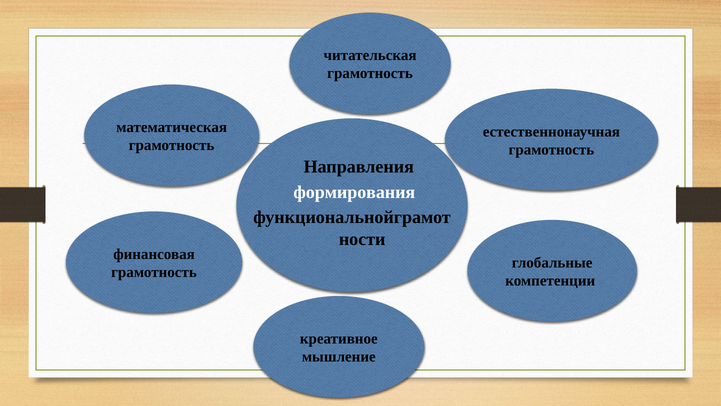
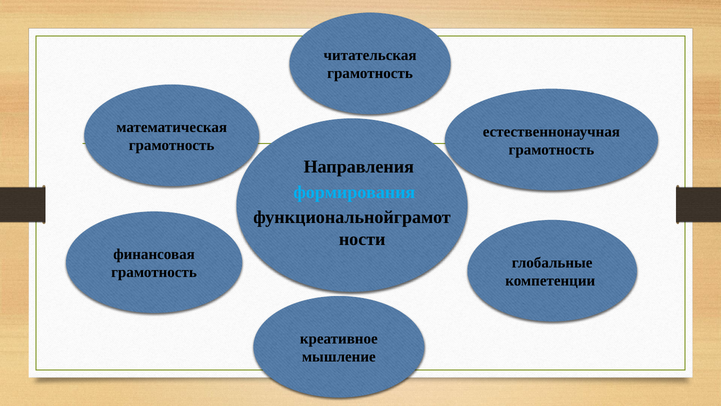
формирования colour: white -> light blue (354, 192)
